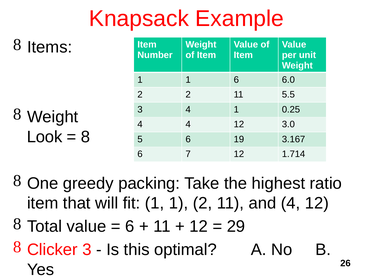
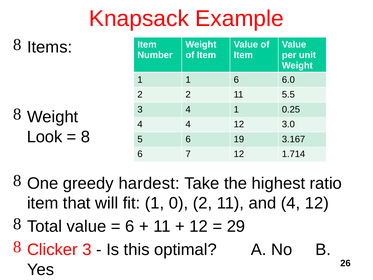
packing: packing -> hardest (149, 183)
fit 1 1: 1 -> 0 (179, 203)
